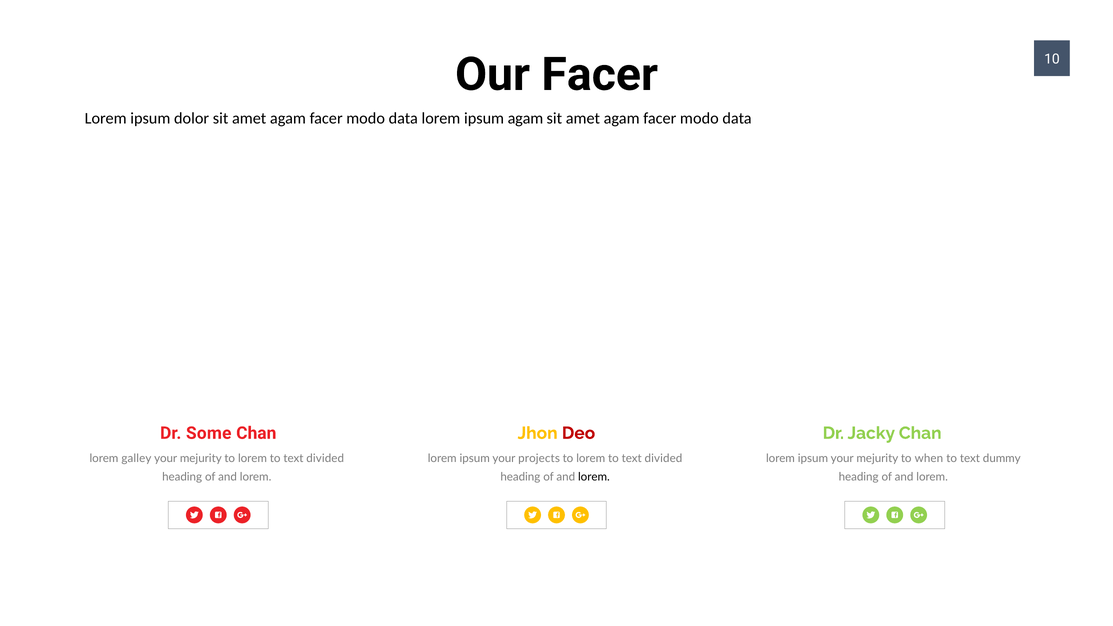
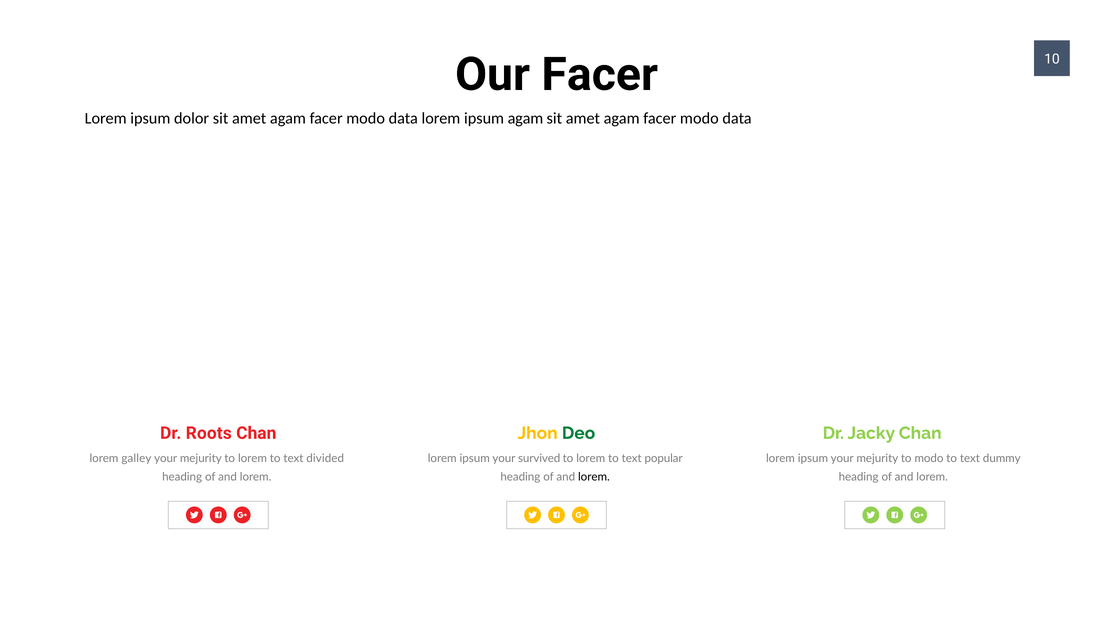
Deo colour: red -> green (579, 433)
Some: Some -> Roots (209, 433)
projects: projects -> survived (539, 459)
divided: divided -> popular (664, 459)
to when: when -> modo (929, 459)
